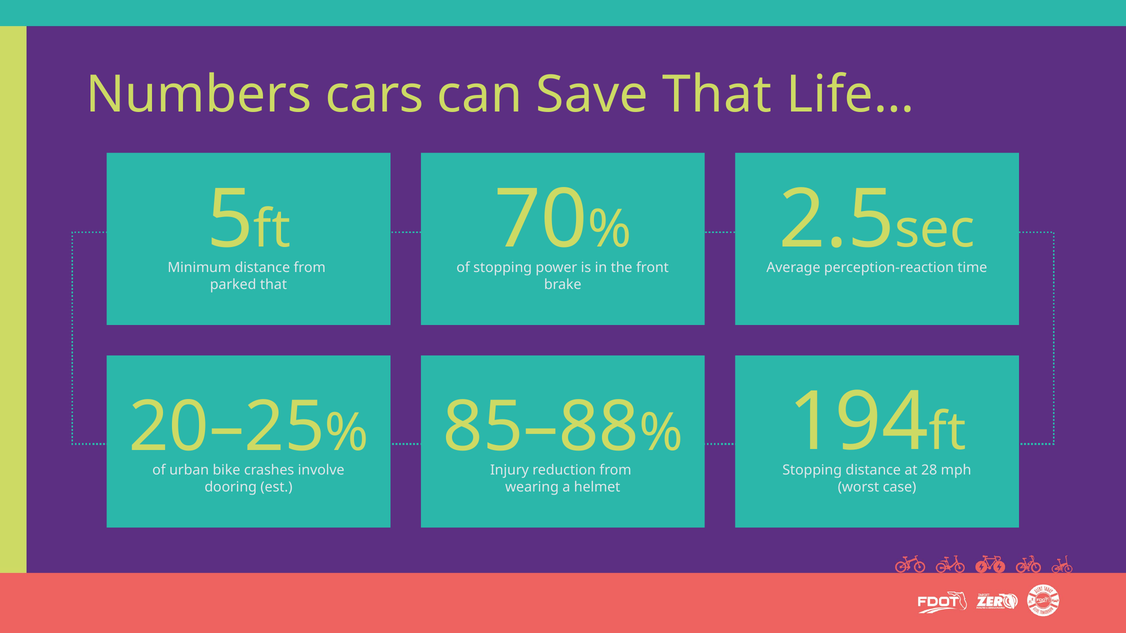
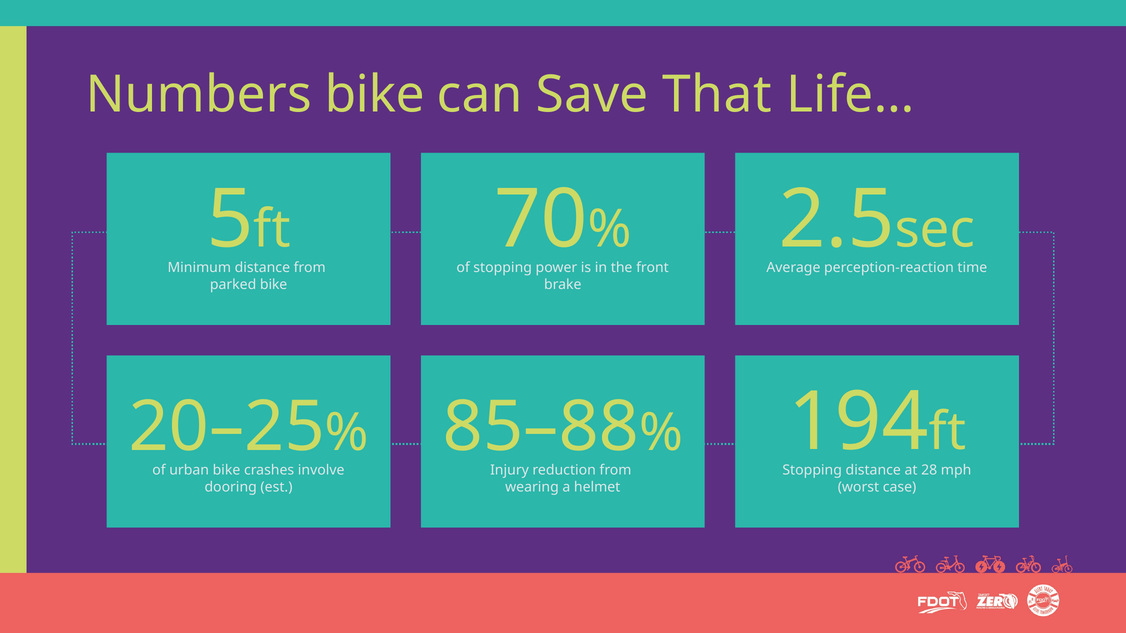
Numbers cars: cars -> bike (375, 95)
parked that: that -> bike (274, 285)
